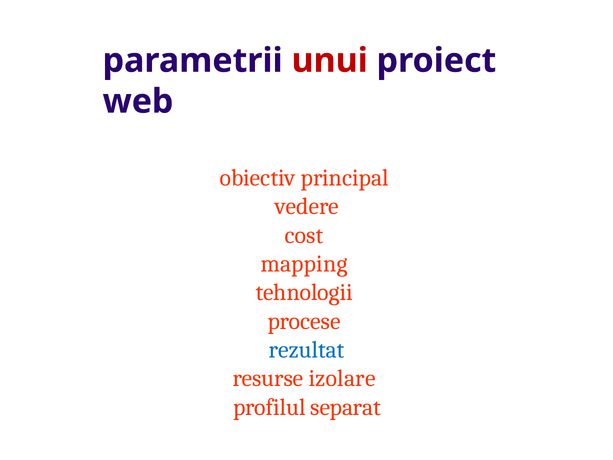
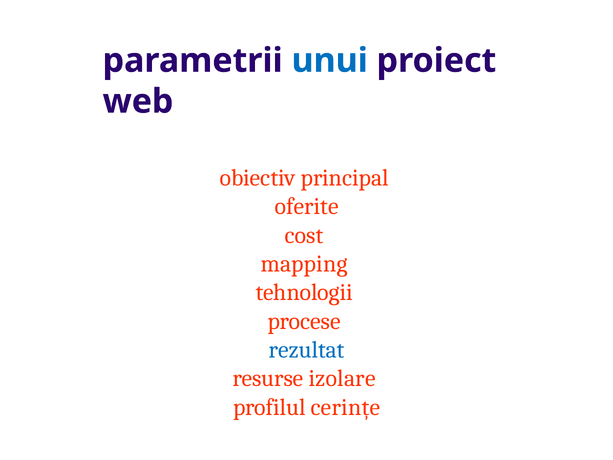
unui colour: red -> blue (330, 61)
vedere: vedere -> oferite (307, 207)
separat: separat -> cerințe (345, 407)
